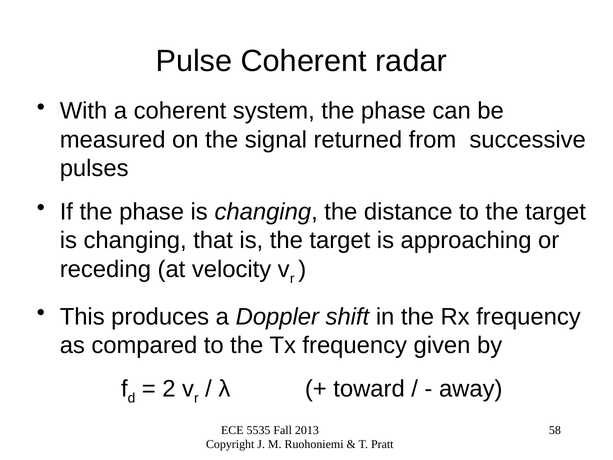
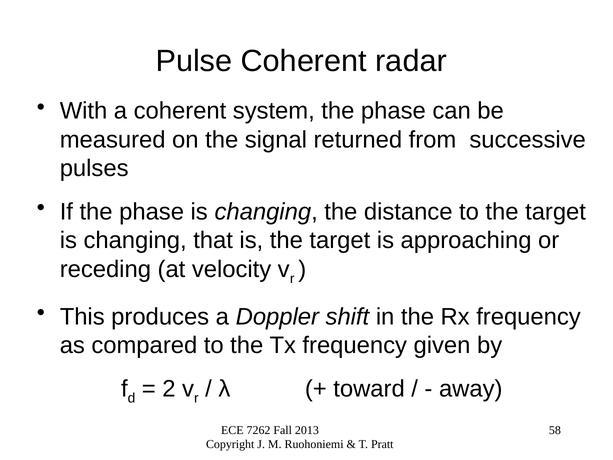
5535: 5535 -> 7262 (259, 430)
